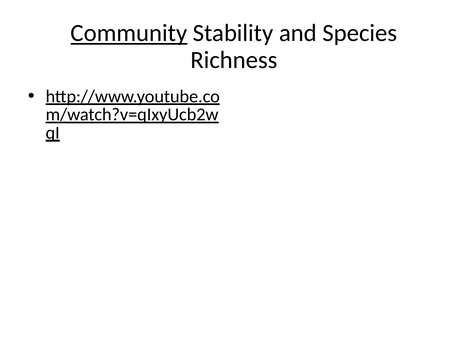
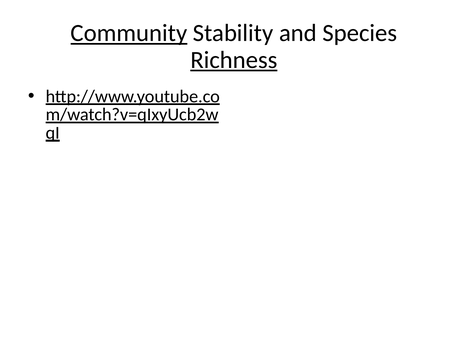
Richness underline: none -> present (234, 60)
